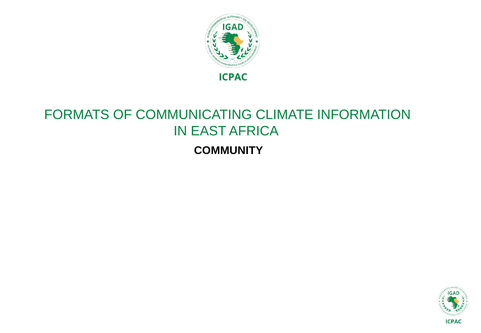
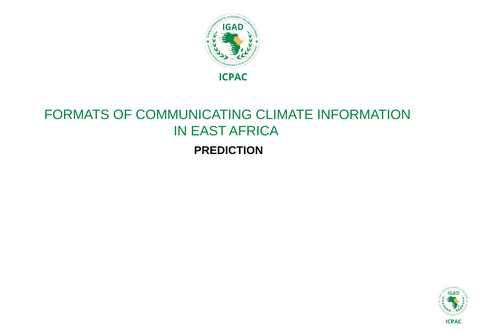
COMMUNITY: COMMUNITY -> PREDICTION (229, 151)
